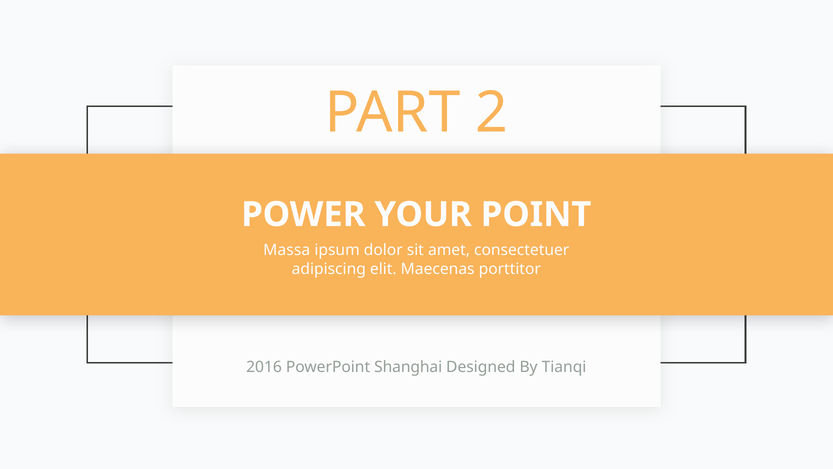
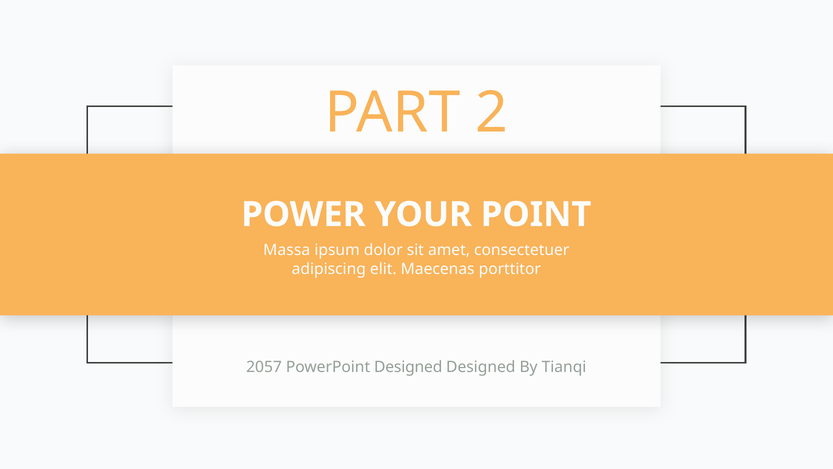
2016: 2016 -> 2057 (264, 367)
PowerPoint Shanghai: Shanghai -> Designed (408, 367)
